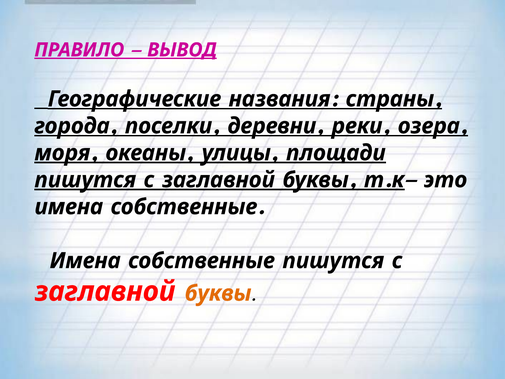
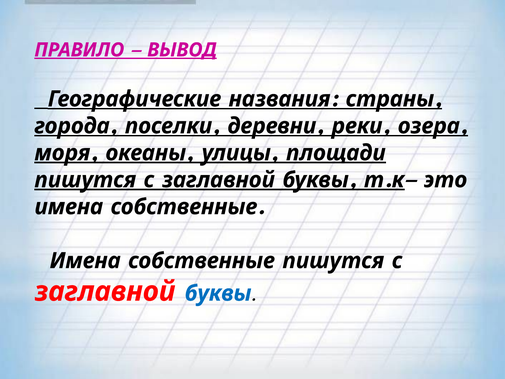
буквы colour: orange -> blue (218, 293)
